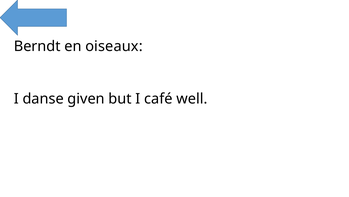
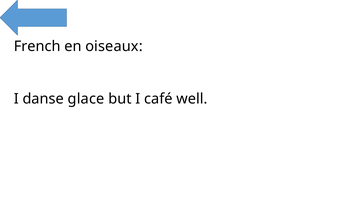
Berndt: Berndt -> French (37, 46)
given: given -> glace (86, 99)
